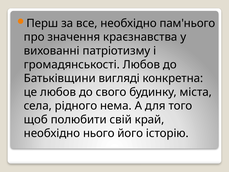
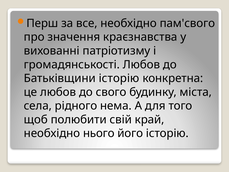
пам'нього: пам'нього -> пам'свого (187, 23)
Батьківщини вигляді: вигляді -> історію (119, 78)
